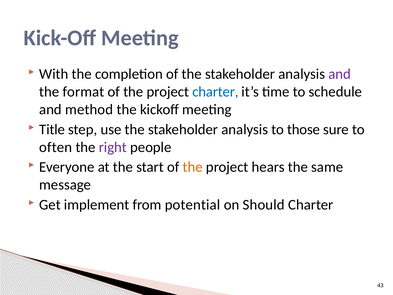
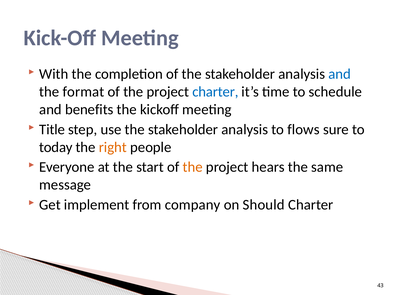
and colour: purple -> blue (340, 74)
method: method -> benefits (89, 109)
those: those -> flows (303, 129)
often: often -> today (56, 147)
right colour: purple -> orange (113, 147)
potential: potential -> company (193, 204)
